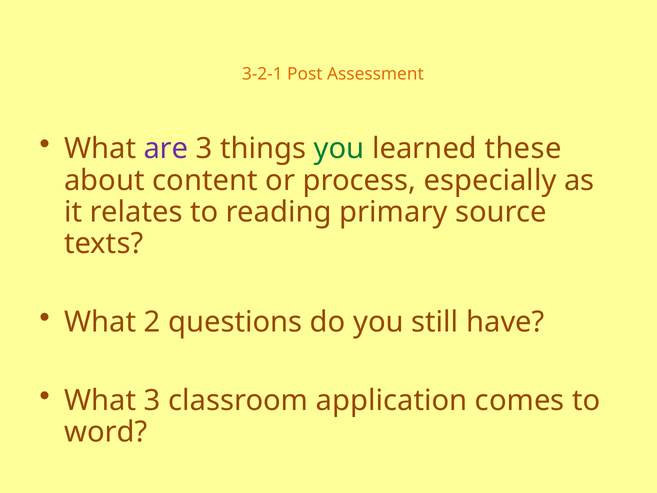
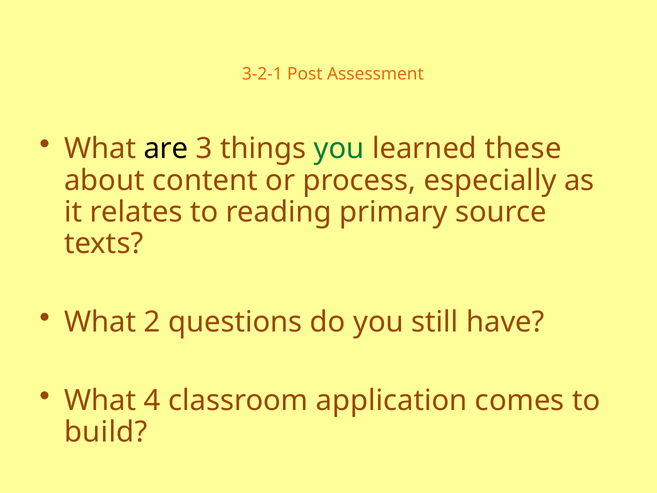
are colour: purple -> black (166, 149)
What 3: 3 -> 4 (152, 400)
word: word -> build (106, 432)
